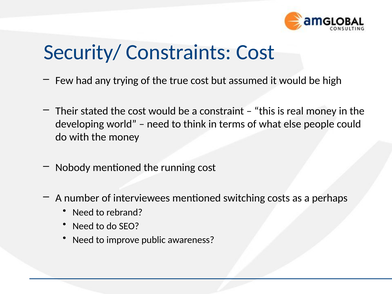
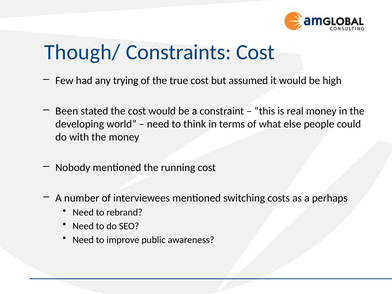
Security/: Security/ -> Though/ (82, 52)
Their: Their -> Been (67, 111)
